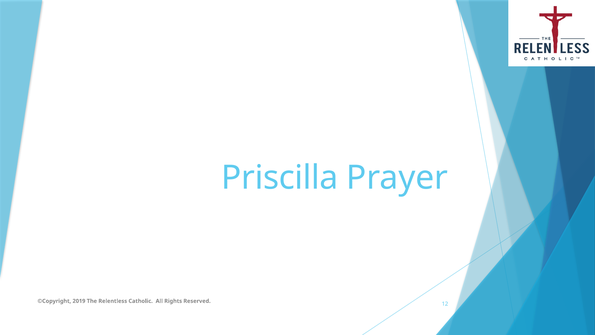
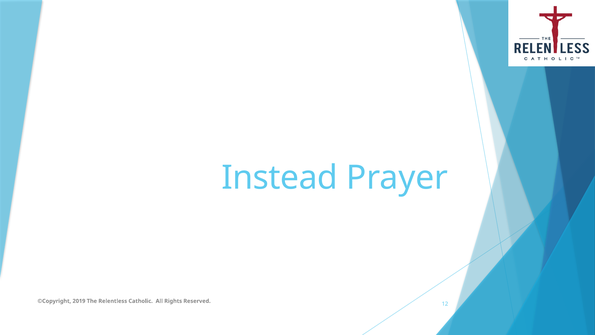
Priscilla: Priscilla -> Instead (280, 178)
